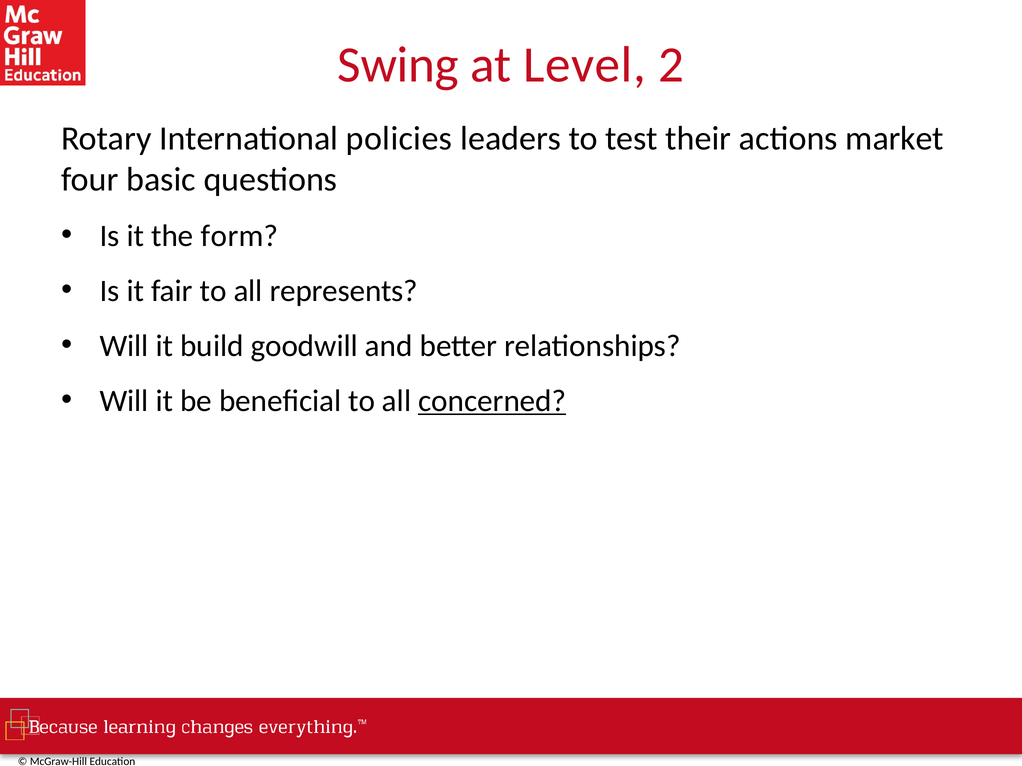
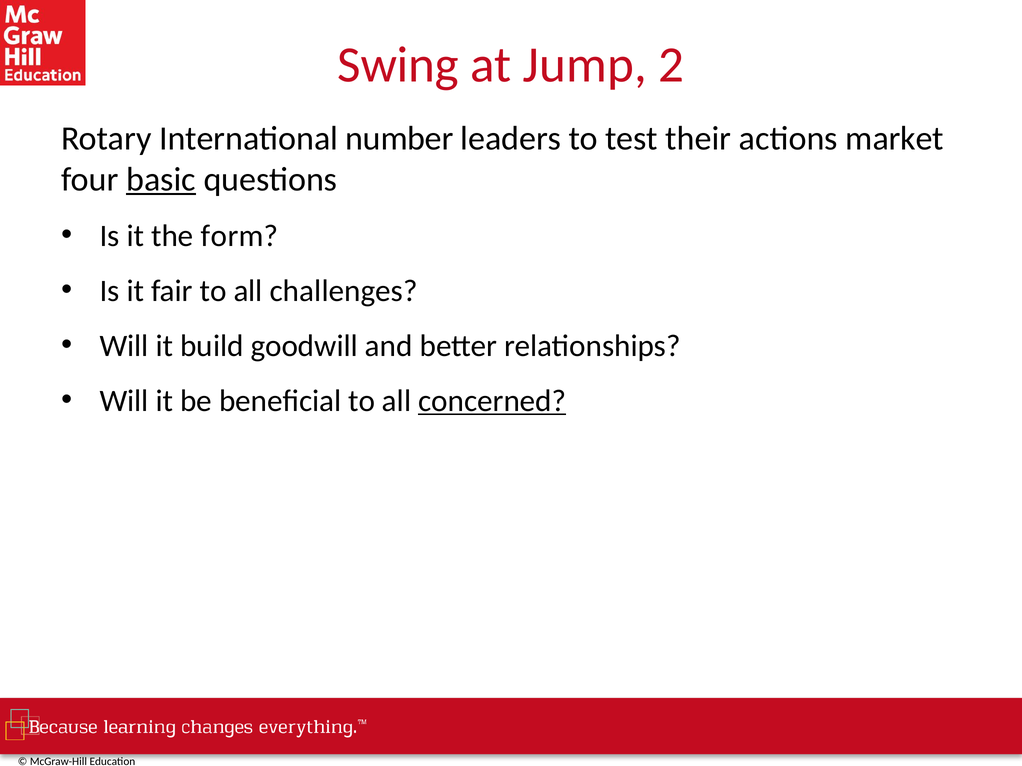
Level: Level -> Jump (585, 65)
policies: policies -> number (399, 139)
basic underline: none -> present (161, 179)
represents: represents -> challenges (344, 291)
